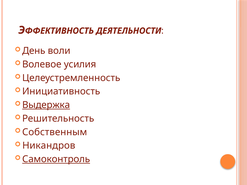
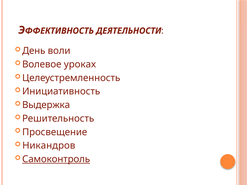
усилия: усилия -> уроках (80, 64)
Выдержка underline: present -> none (46, 105)
Собственным: Собственным -> Просвещение (55, 132)
